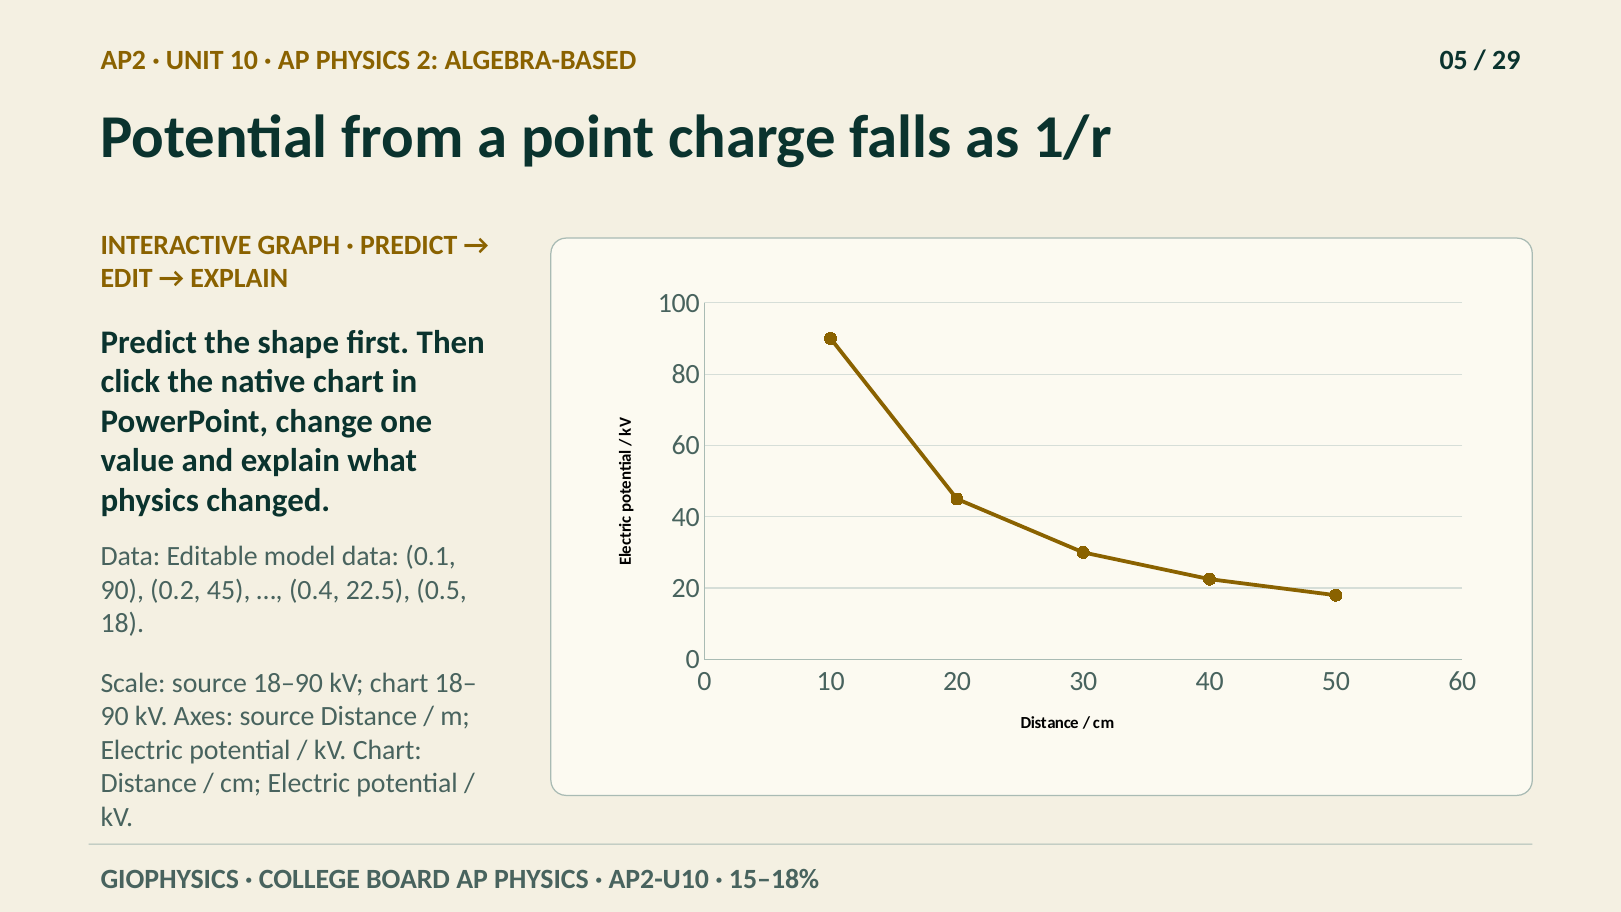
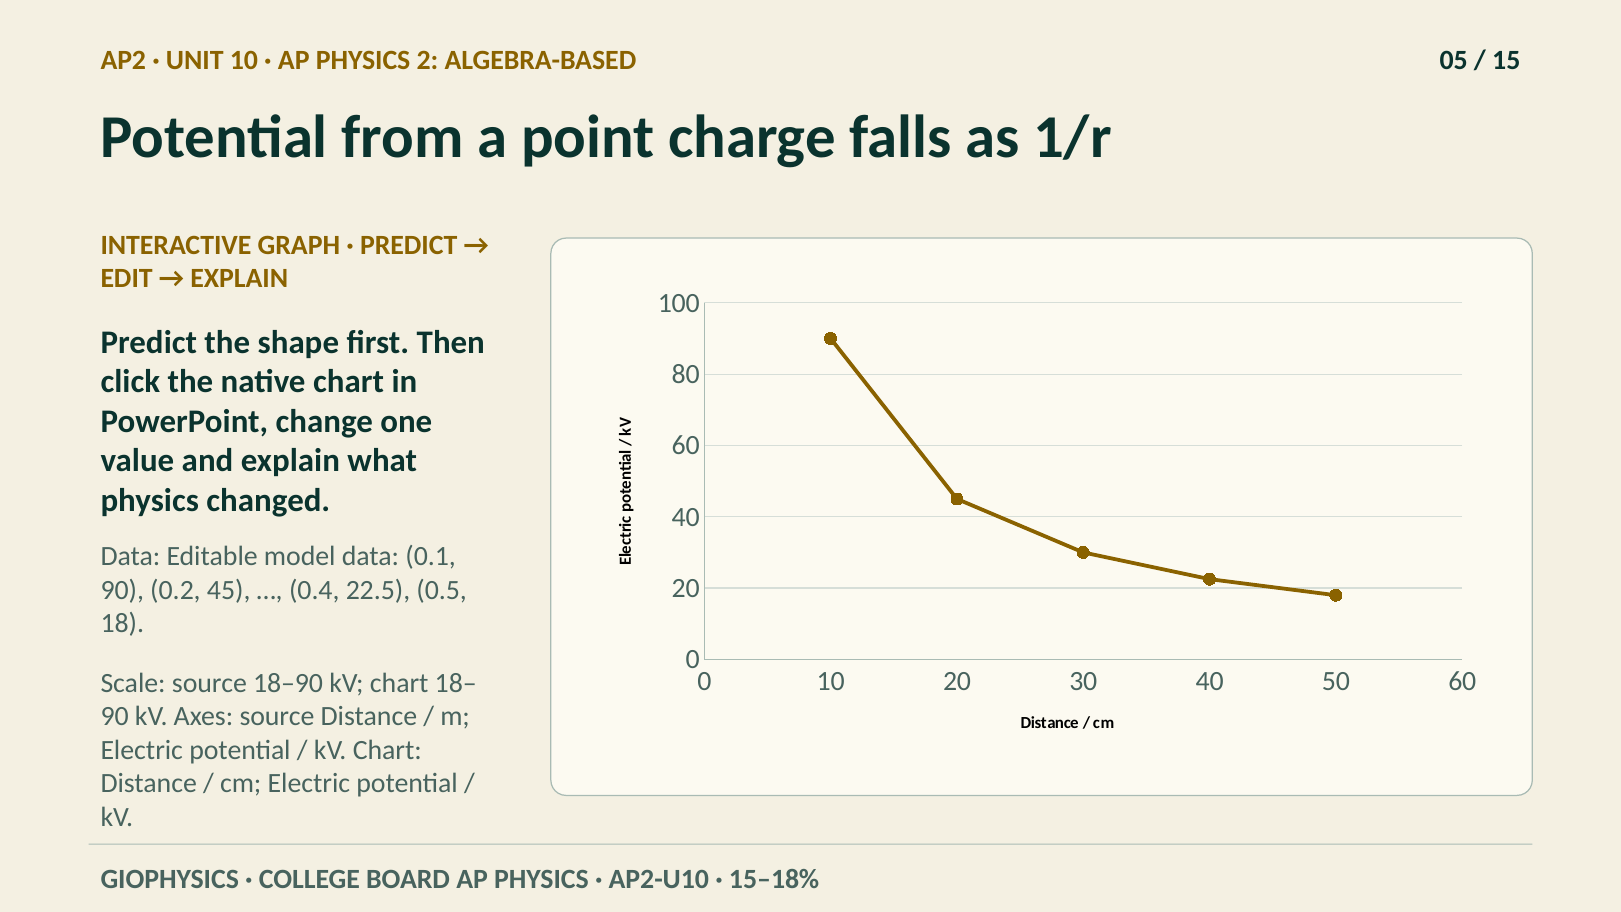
29: 29 -> 15 (1506, 60)
